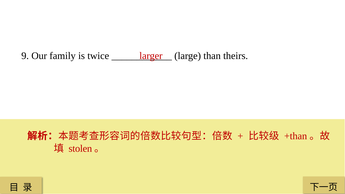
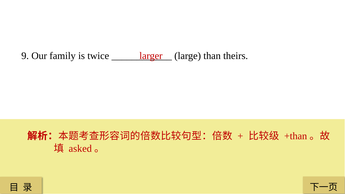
stolen: stolen -> asked (80, 149)
